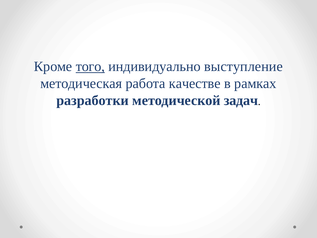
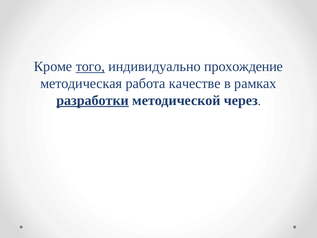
выступление: выступление -> прохождение (244, 67)
разработки underline: none -> present (93, 100)
задач: задач -> через (241, 100)
